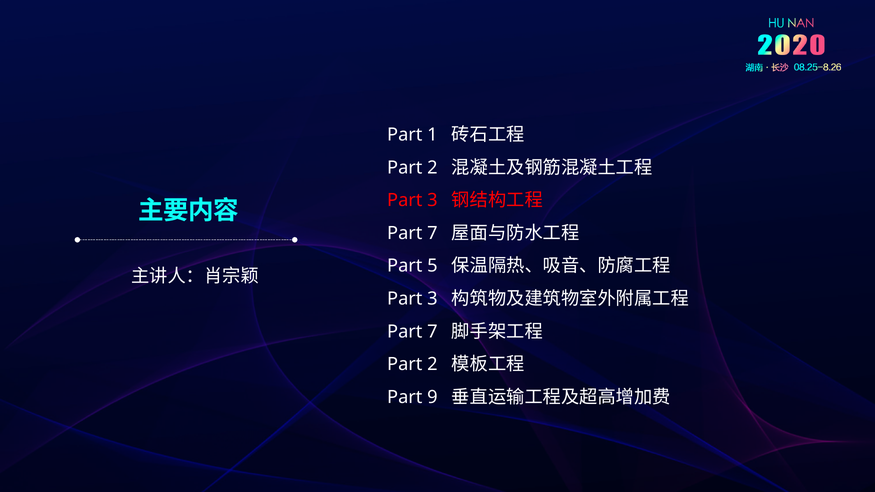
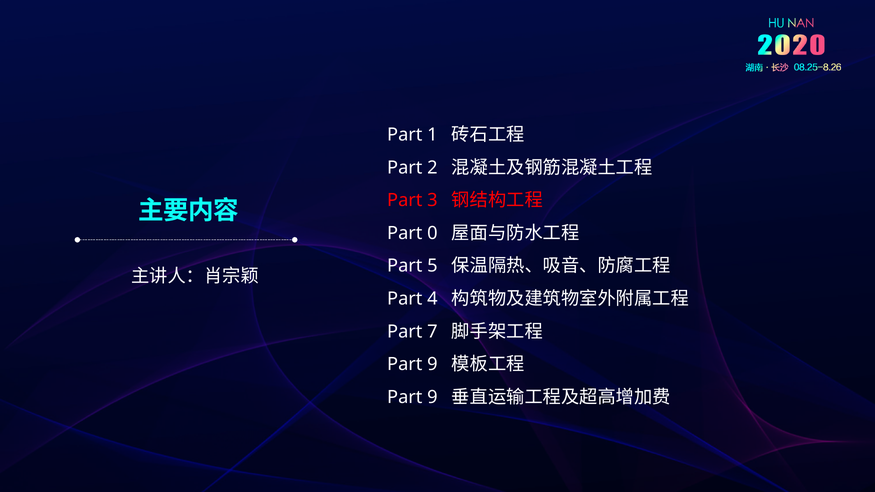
7: 7 -> 0 (432, 233)
3: 3 -> 4 (432, 299)
2: 2 -> 9 (432, 364)
